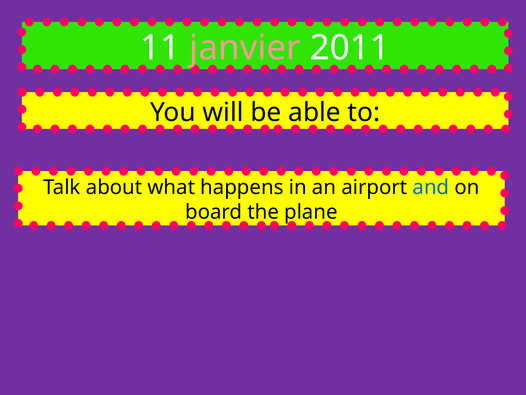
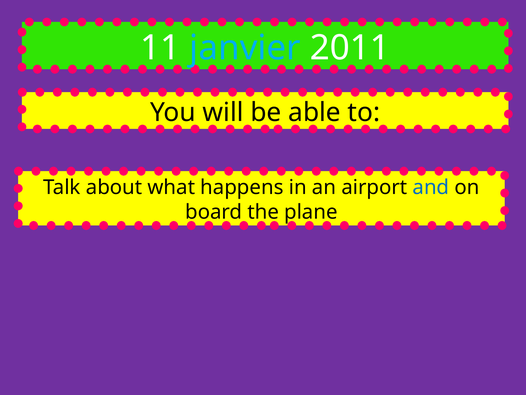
janvier colour: pink -> light blue (245, 48)
